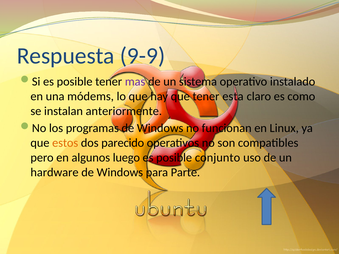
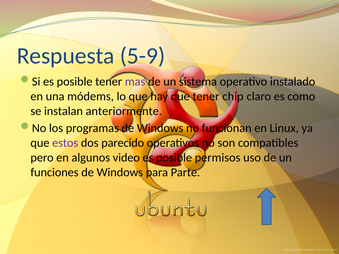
9-9: 9-9 -> 5-9 (143, 56)
esta: esta -> chip (233, 96)
estos colour: orange -> purple (65, 143)
luego: luego -> video (126, 158)
conjunto: conjunto -> permisos (218, 158)
hardware: hardware -> funciones (55, 172)
